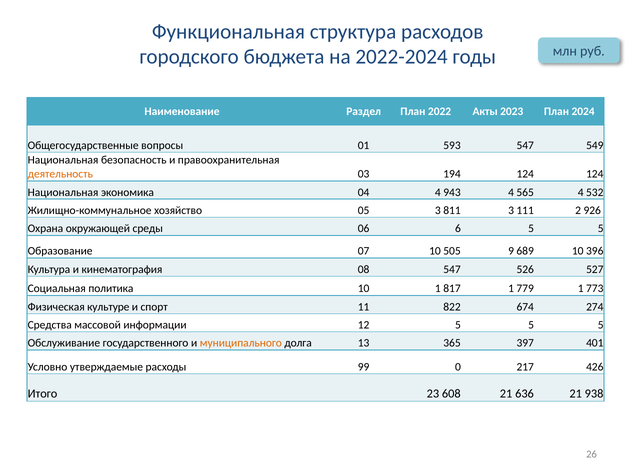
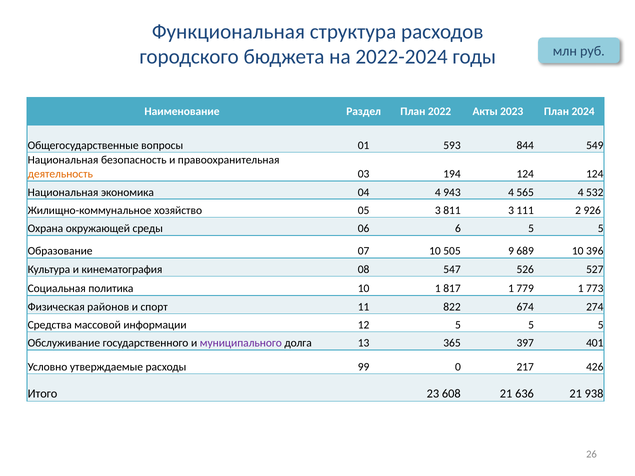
593 547: 547 -> 844 (525, 146)
культуре: культуре -> районов (108, 307)
муниципального colour: orange -> purple (241, 343)
